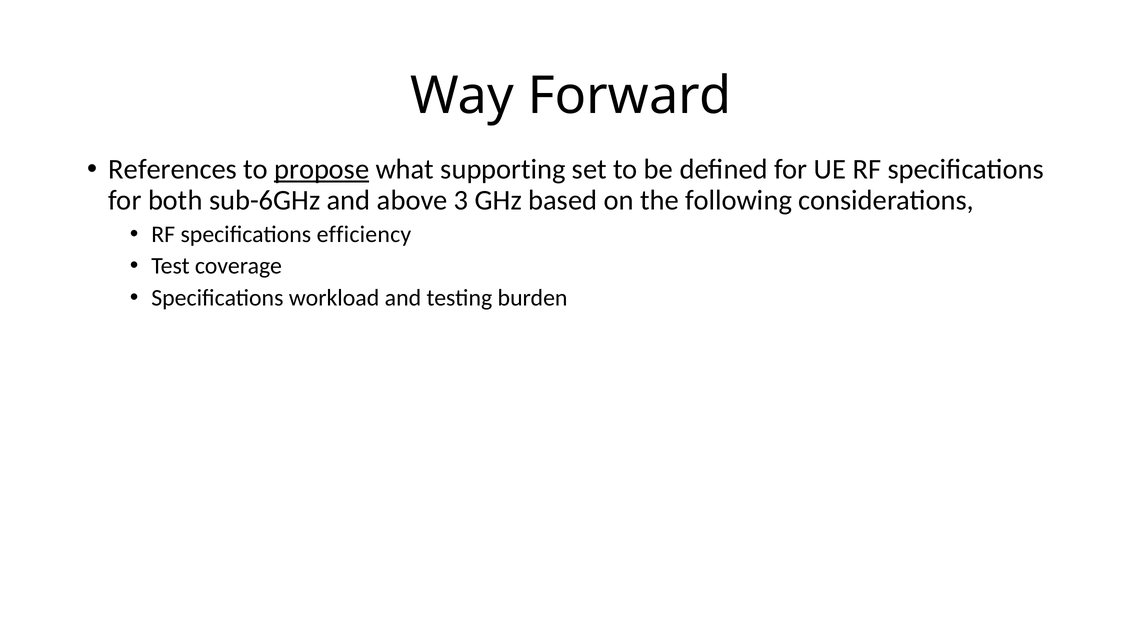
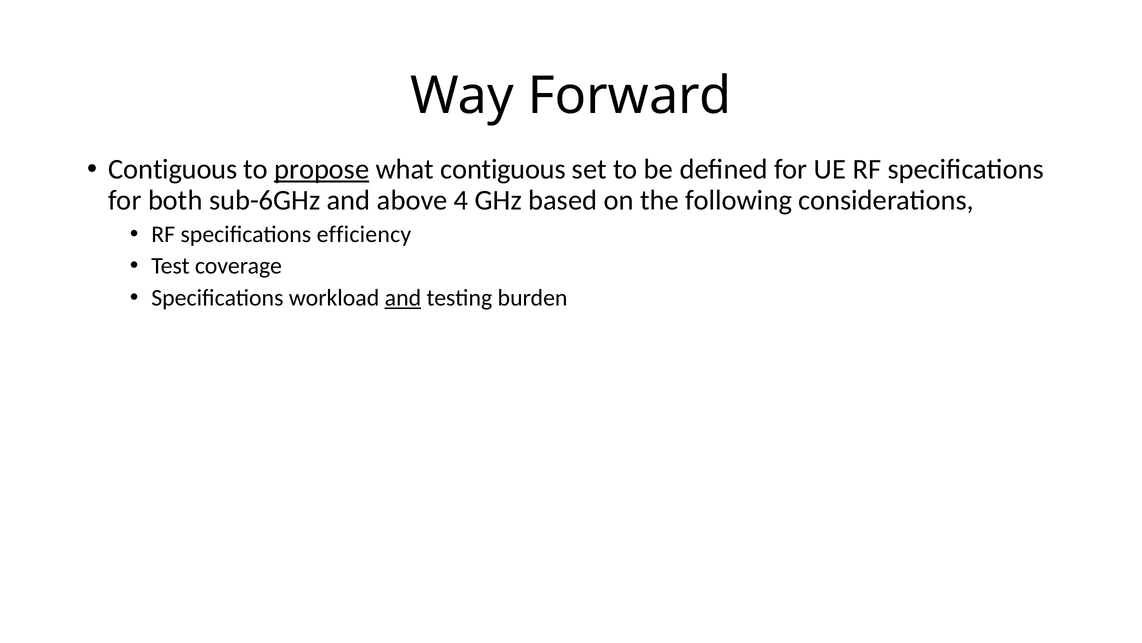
References: References -> Contiguous (173, 169)
what supporting: supporting -> contiguous (503, 169)
3: 3 -> 4 (461, 200)
and underline: none -> present (403, 298)
